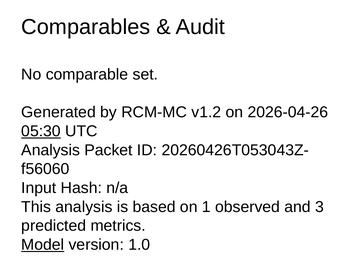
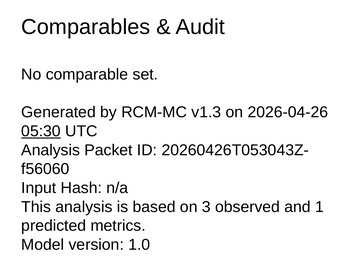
v1.2: v1.2 -> v1.3 (206, 112)
1: 1 -> 3 (206, 207)
3: 3 -> 1 (320, 207)
Model underline: present -> none (43, 245)
